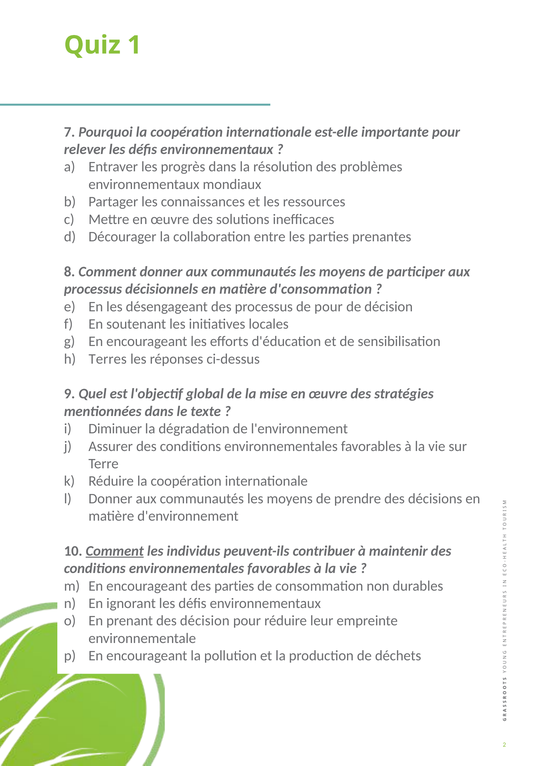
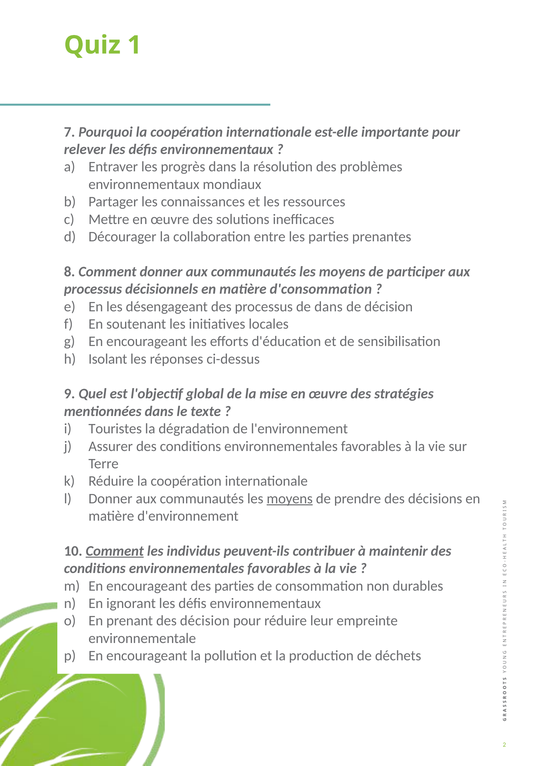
de pour: pour -> dans (329, 306)
Terres: Terres -> Isolant (108, 359)
Diminuer: Diminuer -> Touristes (115, 428)
moyens underline: none -> present (290, 498)
